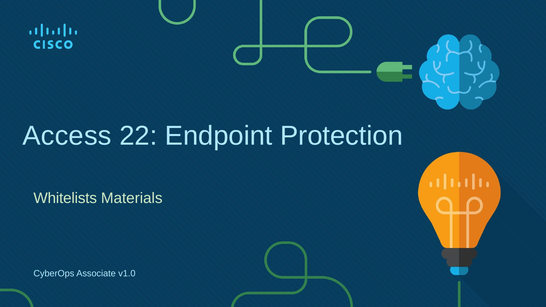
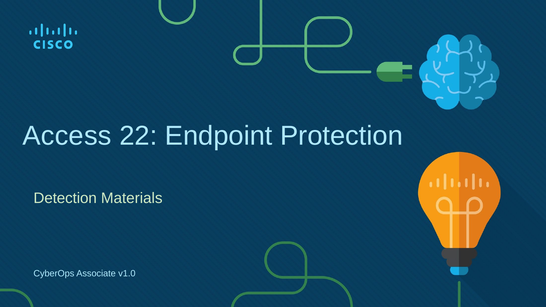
Whitelists: Whitelists -> Detection (65, 198)
